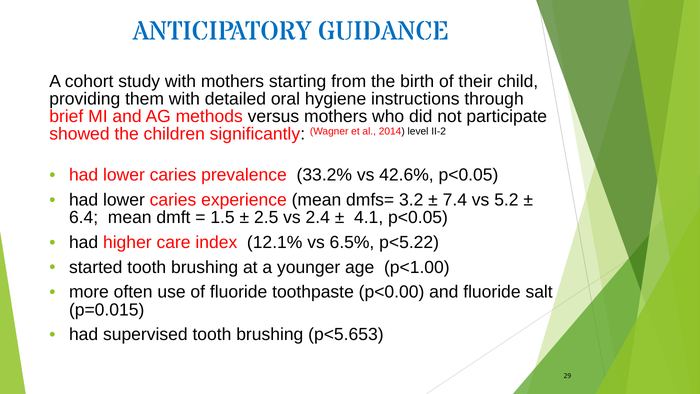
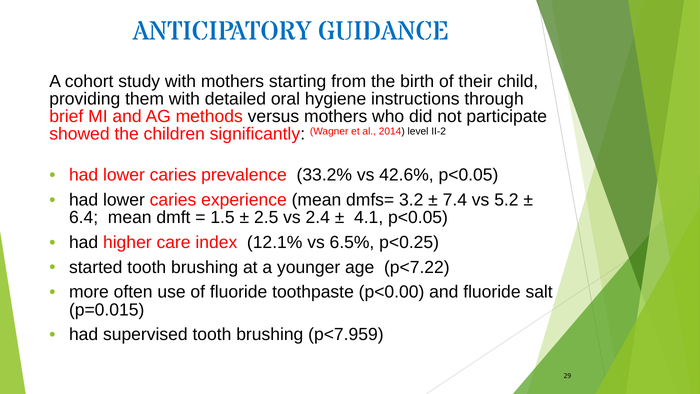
p<5.22: p<5.22 -> p<0.25 (409, 242)
p<1.00: p<1.00 -> p<7.22 (417, 267)
p<5.653: p<5.653 -> p<7.959 (346, 334)
